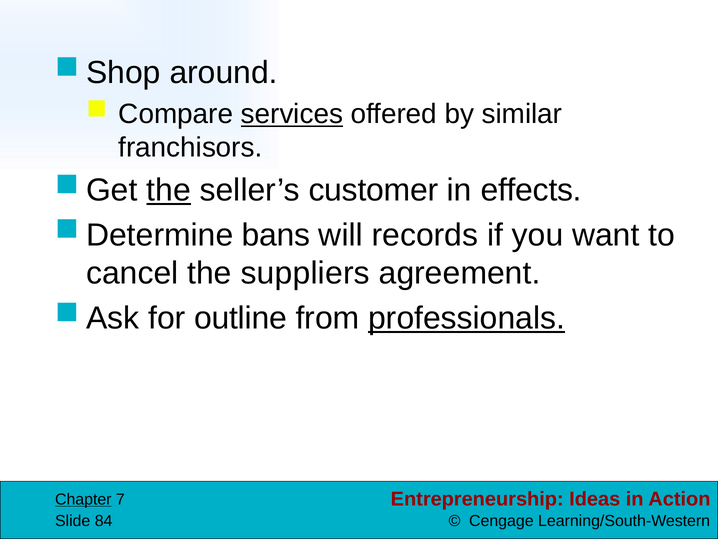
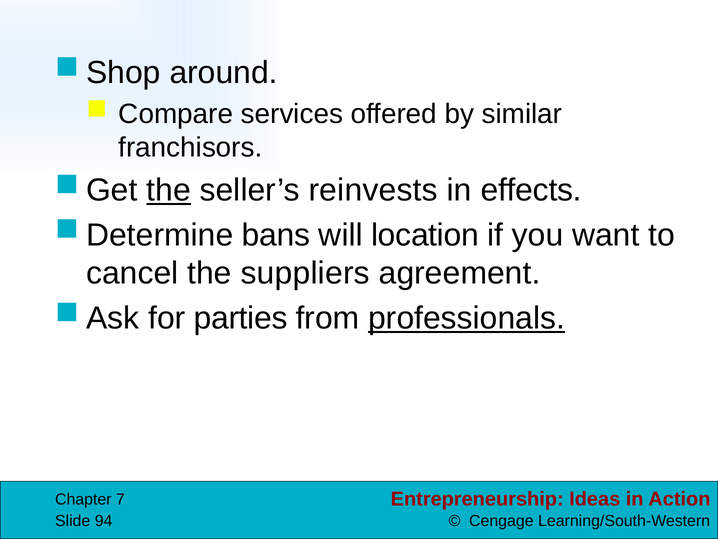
services underline: present -> none (292, 114)
customer: customer -> reinvests (373, 190)
records: records -> location (425, 235)
outline: outline -> parties (241, 318)
Chapter underline: present -> none (83, 499)
84: 84 -> 94 (104, 520)
